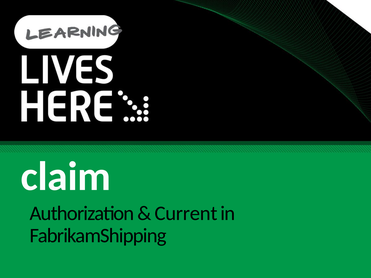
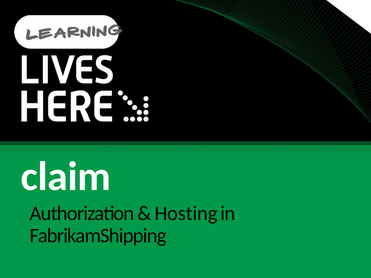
Current: Current -> Hosting (186, 214)
